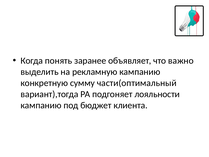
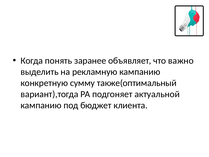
части(оптимальный: части(оптимальный -> также(оптимальный (137, 83)
лояльности: лояльности -> актуальной (157, 94)
